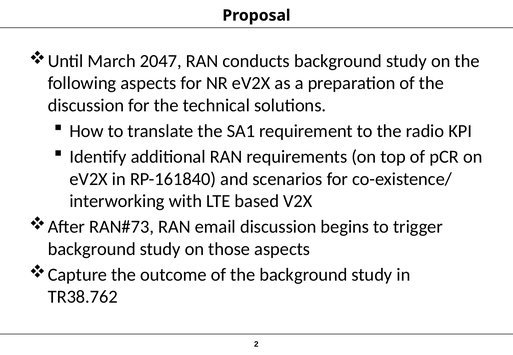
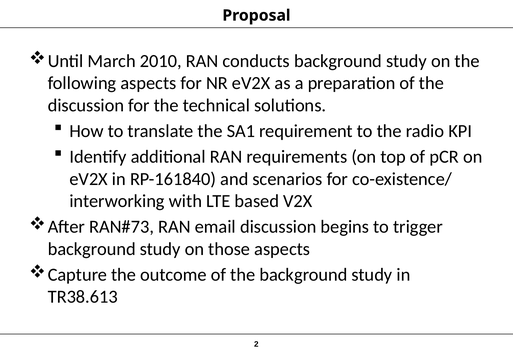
2047: 2047 -> 2010 (161, 61)
TR38.762: TR38.762 -> TR38.613 (83, 297)
